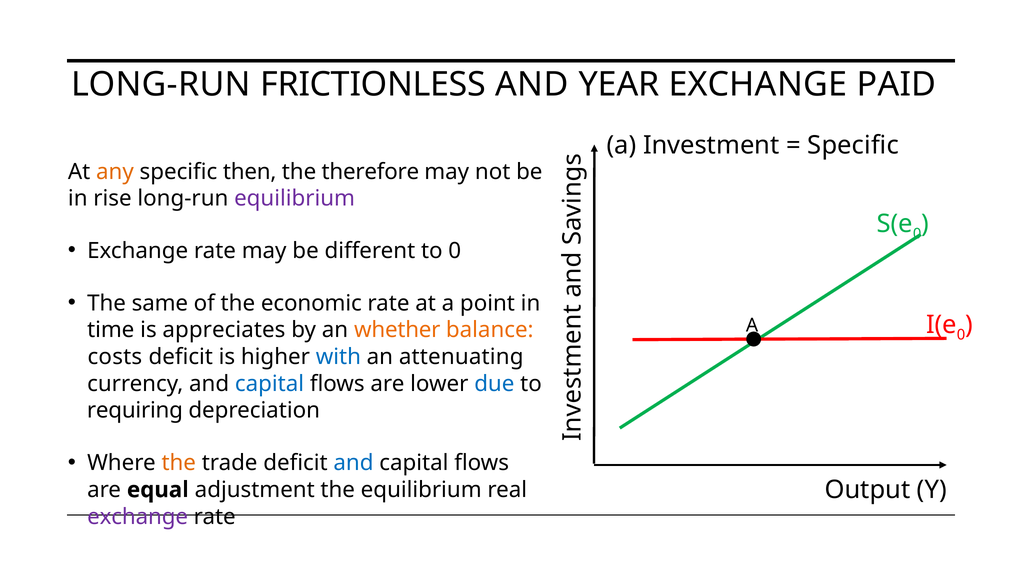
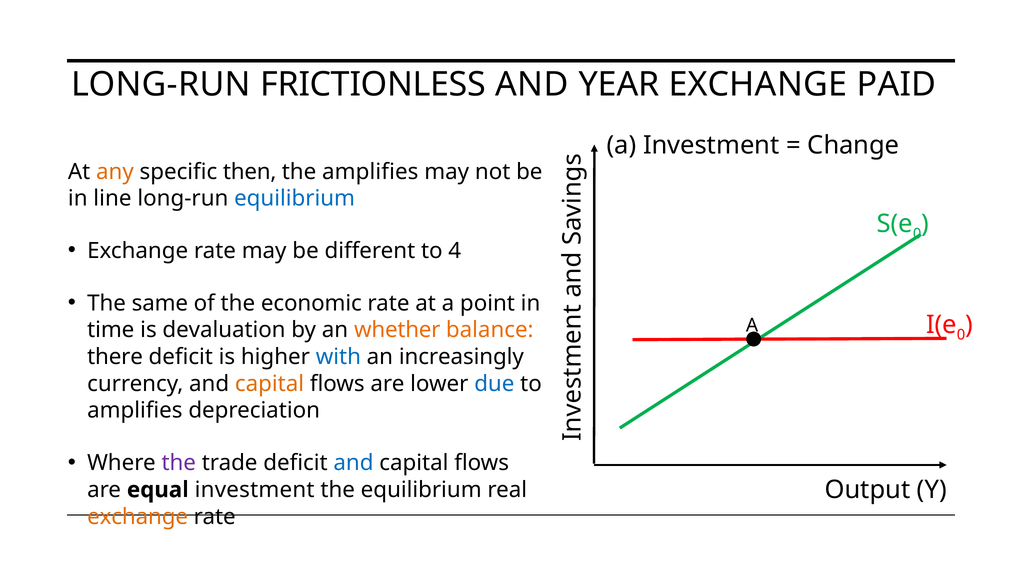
Specific: Specific -> Change (853, 146)
the therefore: therefore -> amplifies (370, 172)
rise: rise -> line (112, 198)
equilibrium colour: purple -> blue (295, 198)
to 0: 0 -> 4 (455, 251)
appreciates: appreciates -> devaluation (224, 330)
costs: costs -> there (115, 357)
attenuating: attenuating -> increasingly (461, 357)
capital colour: blue -> orange (270, 384)
requiring: requiring -> amplifies (135, 411)
the colour: orange -> purple (179, 463)
equal adjustment: adjustment -> investment (255, 490)
exchange colour: purple -> orange (138, 517)
